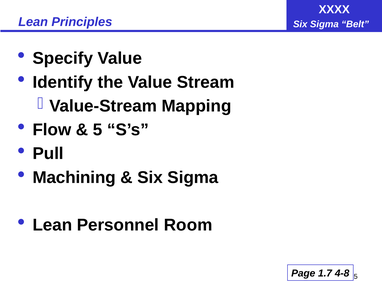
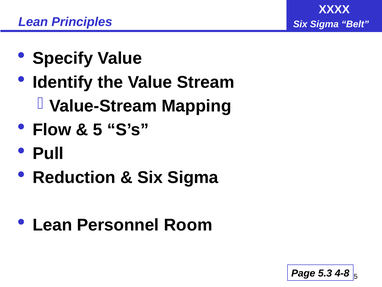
Machining: Machining -> Reduction (74, 177)
1.7: 1.7 -> 5.3 (325, 273)
